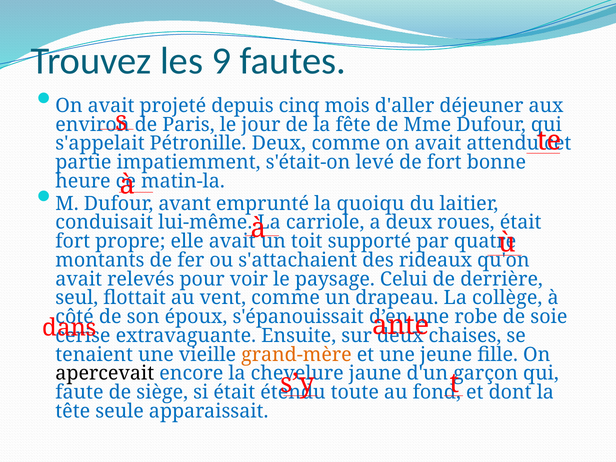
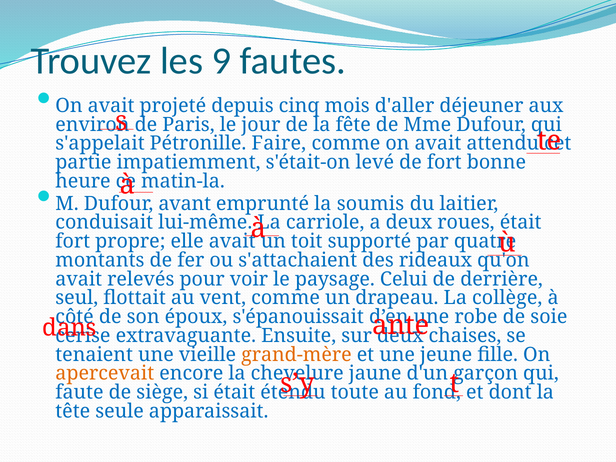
Pétronille Deux: Deux -> Faire (279, 143)
quoiqu: quoiqu -> soumis (370, 204)
apercevait colour: black -> orange (105, 373)
